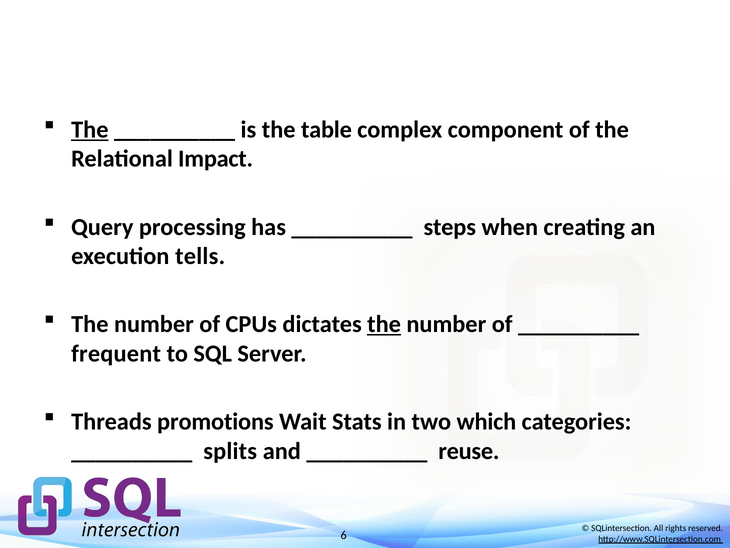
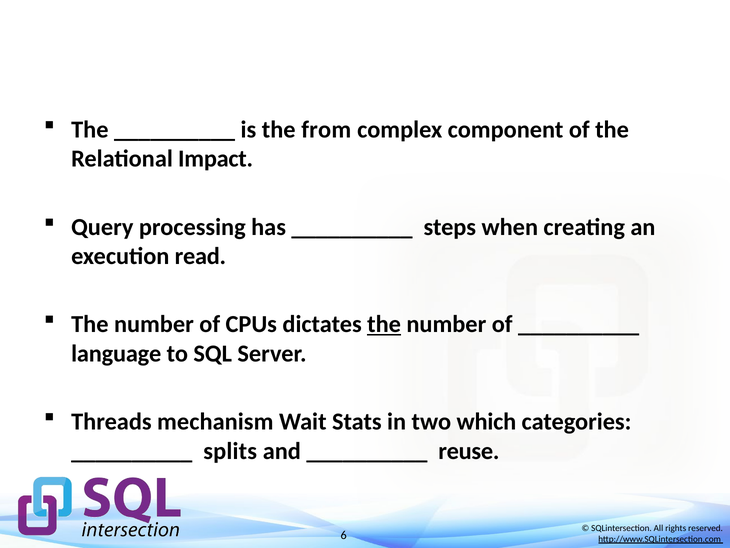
The underline: present -> none (90, 129)
table: table -> from (326, 129)
tells: tells -> read (200, 256)
frequent: frequent -> language (116, 353)
promotions: promotions -> mechanism (215, 421)
